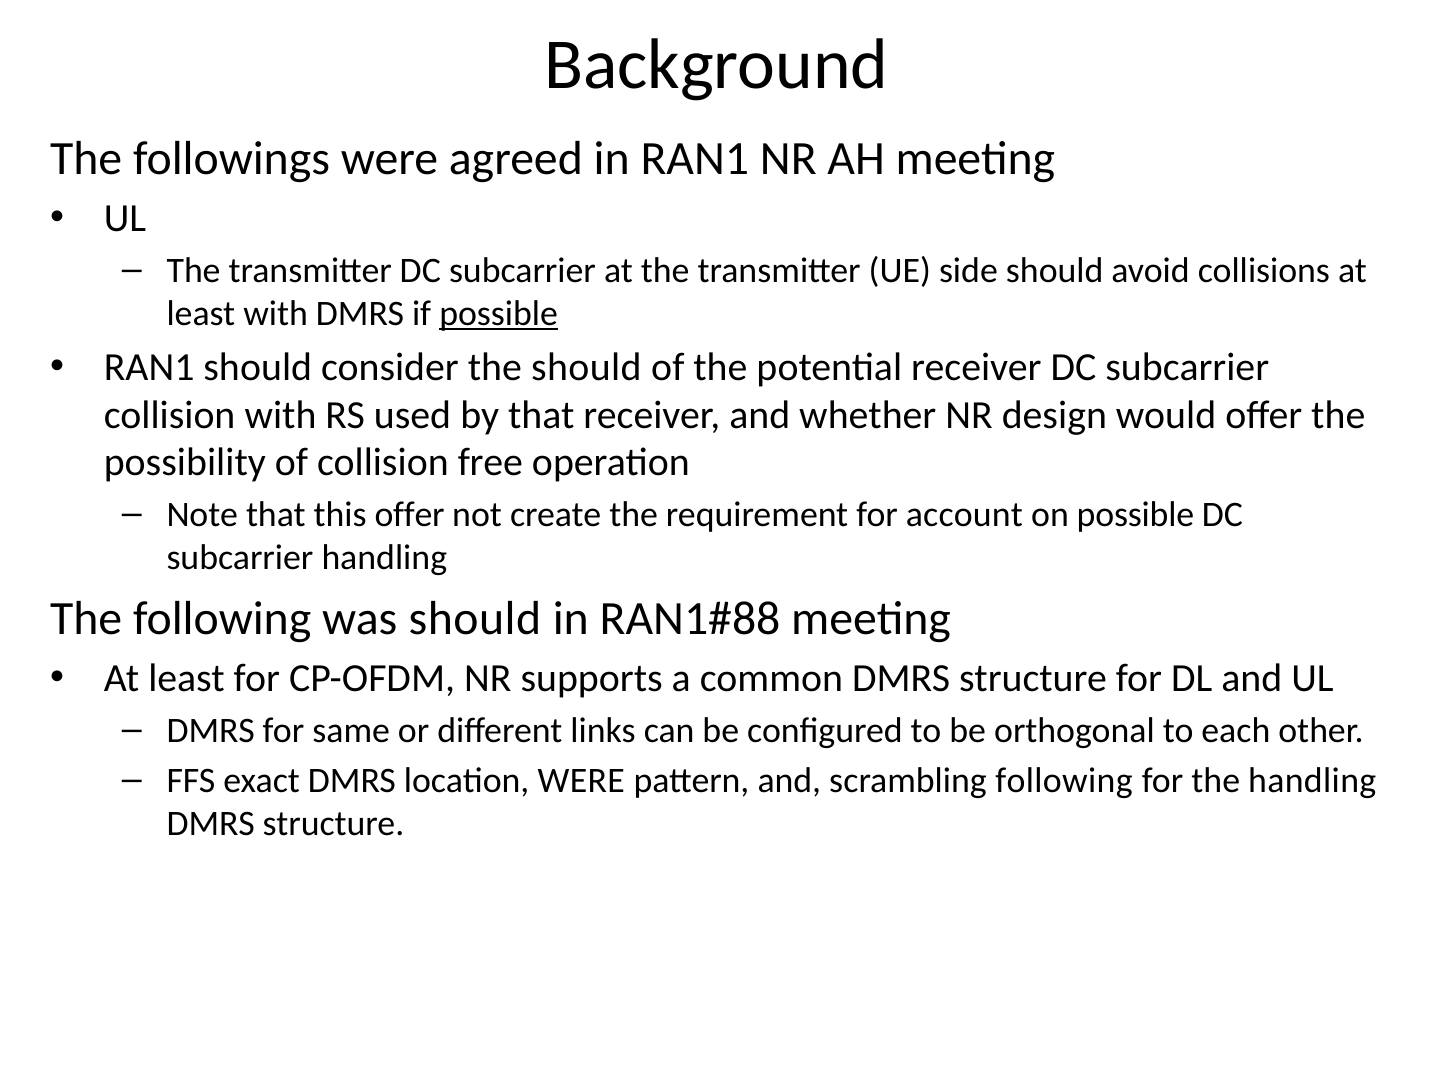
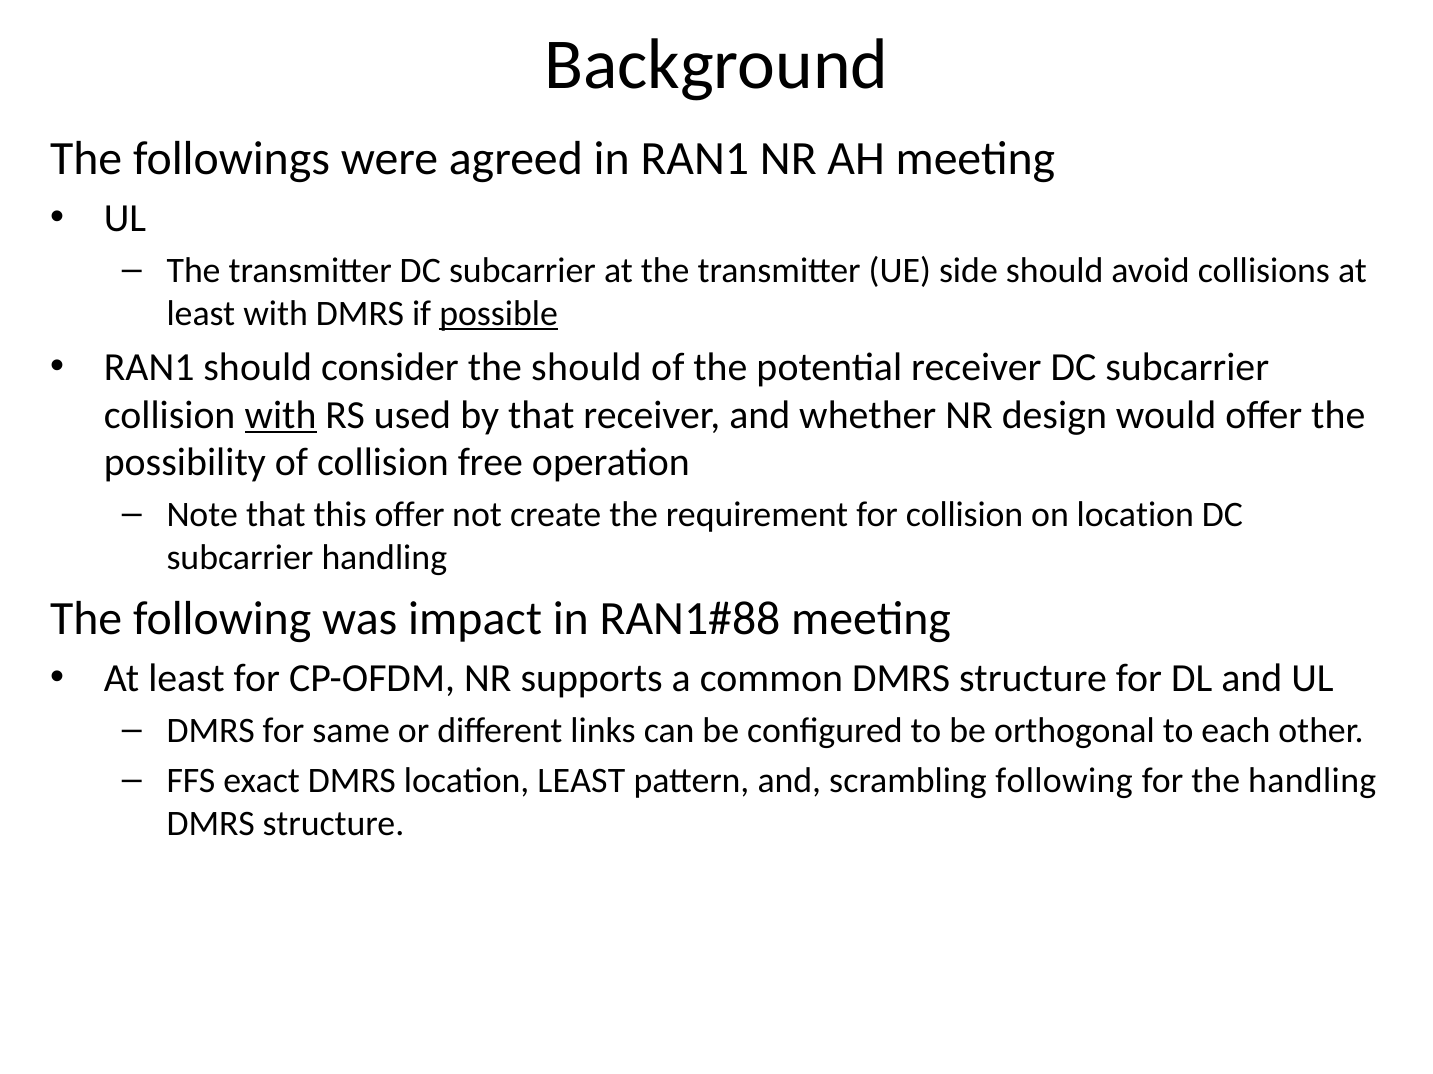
with underline: none -> present (280, 415)
for account: account -> collision (964, 515)
on possible: possible -> location (1135, 515)
was should: should -> impact (475, 619)
location WERE: WERE -> LEAST (581, 781)
